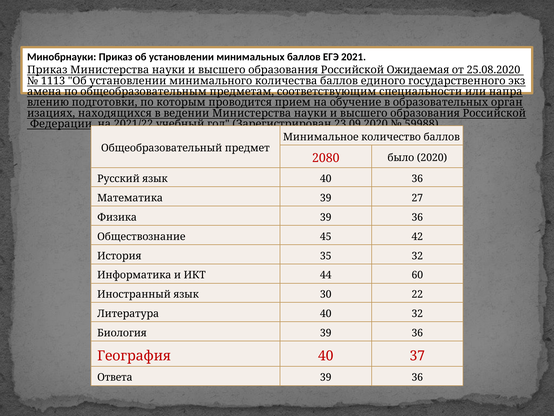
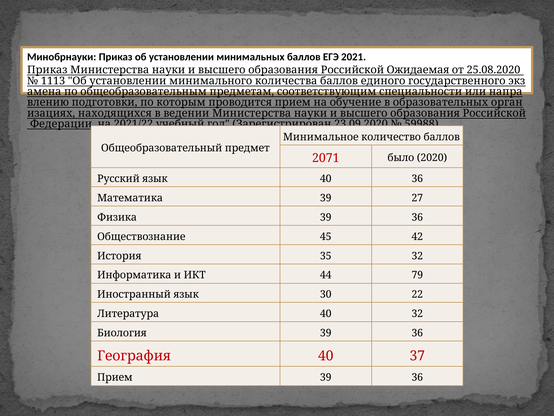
2080: 2080 -> 2071 (326, 158)
60: 60 -> 79 (417, 275)
Ответа: Ответа -> Прием (115, 377)
